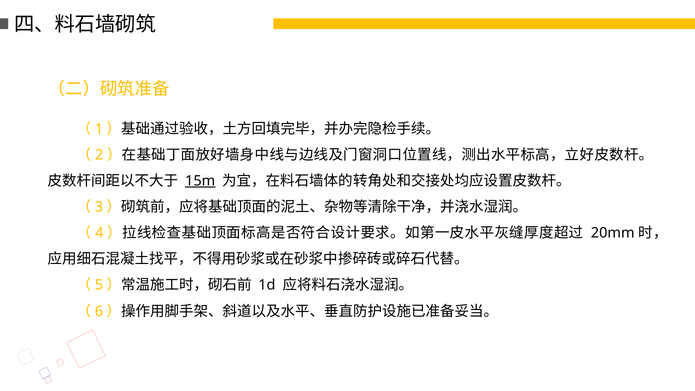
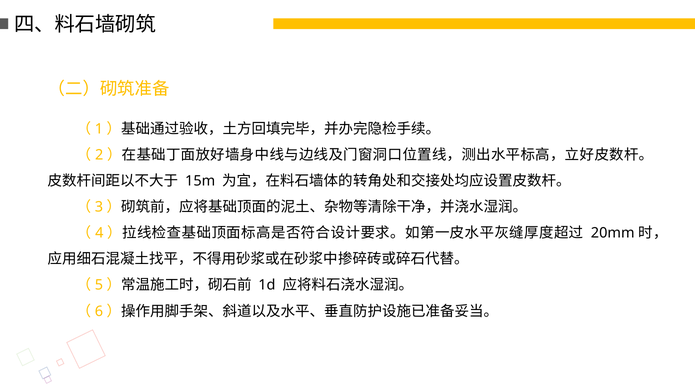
15m underline: present -> none (200, 181)
